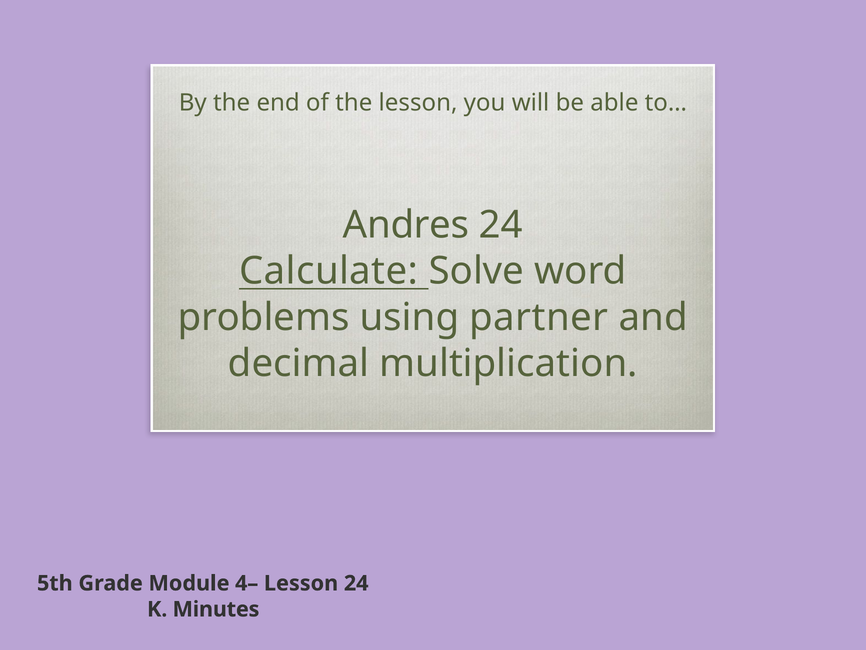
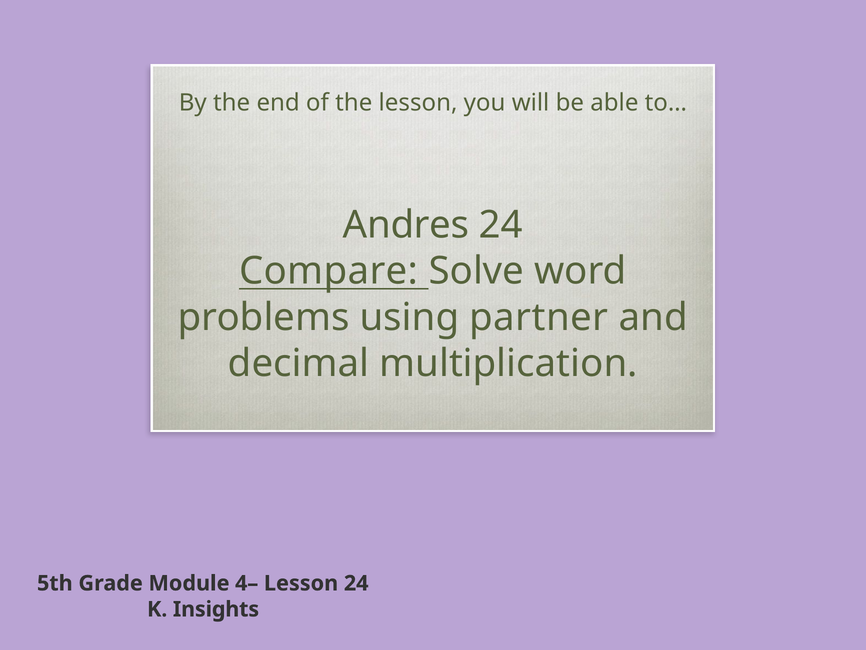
Calculate: Calculate -> Compare (329, 271)
Minutes: Minutes -> Insights (216, 609)
